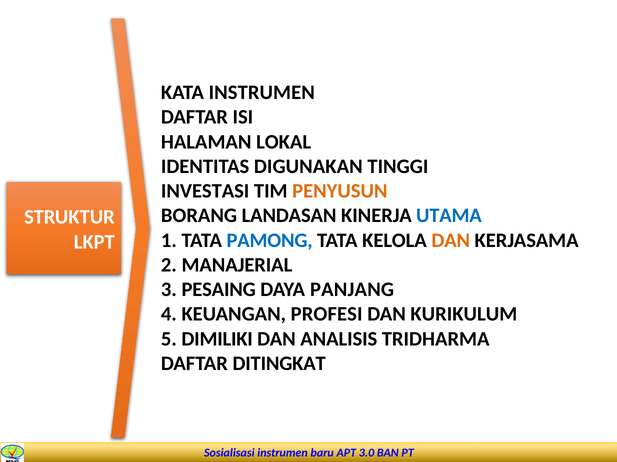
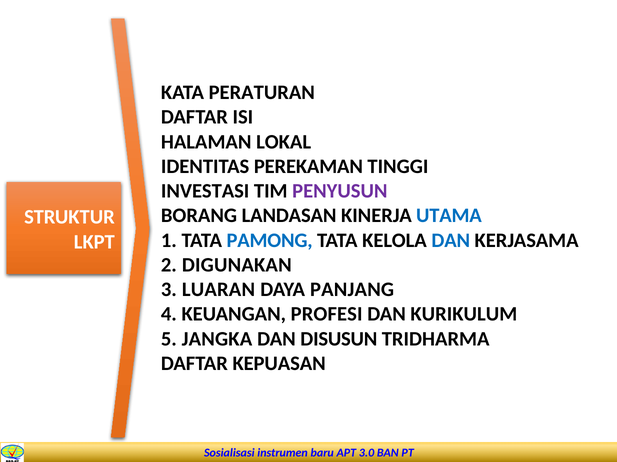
KATA INSTRUMEN: INSTRUMEN -> PERATURAN (262, 93)
DIGUNAKAN: DIGUNAKAN -> PEREKAMAN (308, 167)
PENYUSUN colour: orange -> purple (340, 191)
DAN colour: orange -> blue (451, 241)
MANAJERIAL: MANAJERIAL -> DIGUNAKAN (237, 265)
PESAING: PESAING -> LUARAN (219, 290)
DIMILIKI: DIMILIKI -> JANGKA (217, 339)
ANALISIS: ANALISIS -> DISUSUN (339, 339)
DITINGKAT: DITINGKAT -> KEPUASAN (279, 364)
